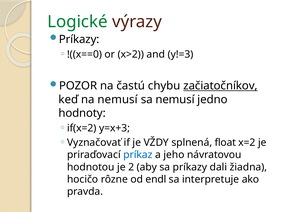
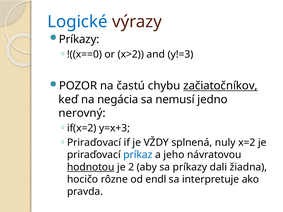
Logické colour: green -> blue (77, 22)
na nemusí: nemusí -> negácia (118, 100)
hodnoty: hodnoty -> nerovný (82, 113)
Vyznačovať: Vyznačovať -> Priraďovací (94, 143)
float: float -> nuly (225, 143)
hodnotou underline: none -> present (91, 167)
